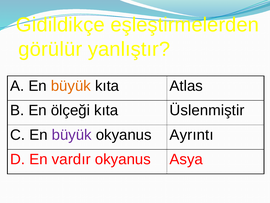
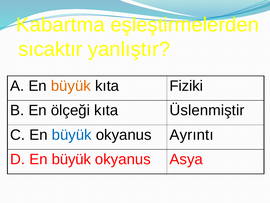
Gidildikçe: Gidildikçe -> Kabartma (60, 25)
görülür: görülür -> sıcaktır (50, 49)
Atlas: Atlas -> Fiziki (186, 86)
büyük colour: purple -> blue (72, 135)
D En vardır: vardır -> büyük (71, 159)
